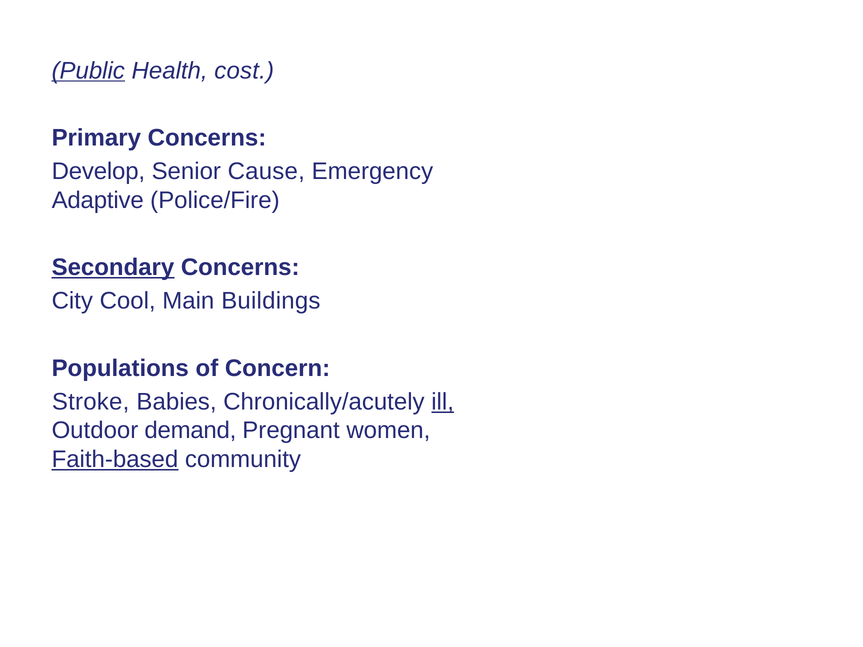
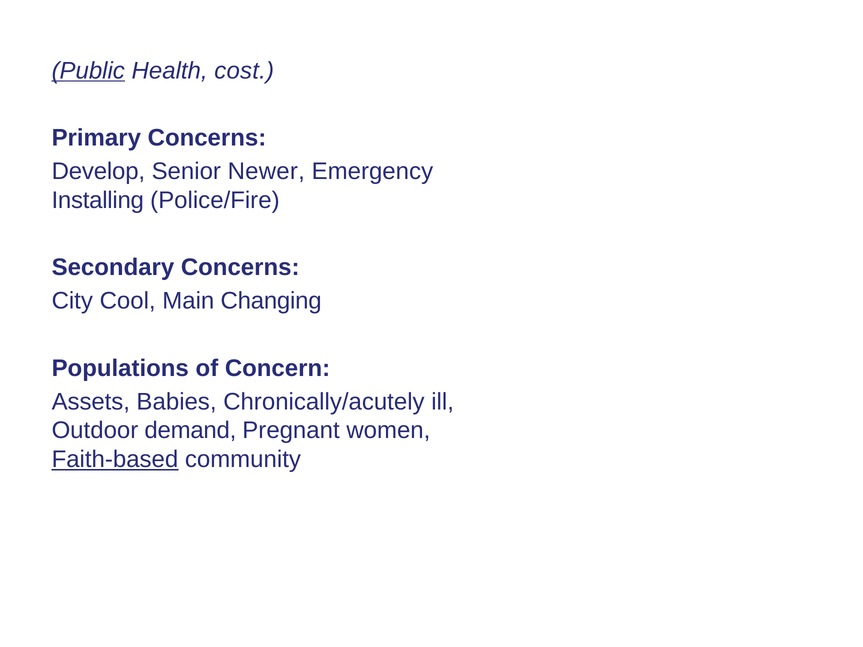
Cause: Cause -> Newer (266, 172)
Adaptive: Adaptive -> Installing (98, 200)
Secondary underline: present -> none (113, 268)
Buildings: Buildings -> Changing (271, 301)
Stroke: Stroke -> Assets (91, 402)
ill underline: present -> none (443, 402)
